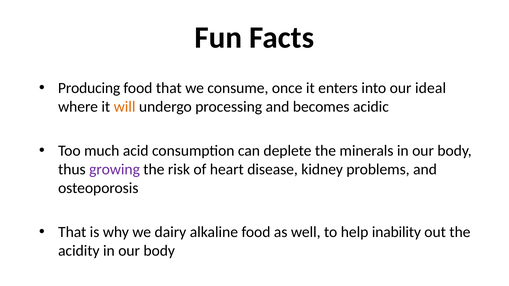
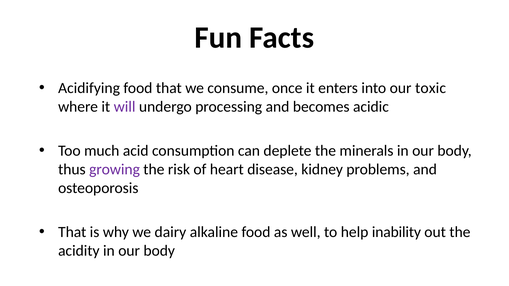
Producing: Producing -> Acidifying (89, 88)
ideal: ideal -> toxic (431, 88)
will colour: orange -> purple (125, 107)
